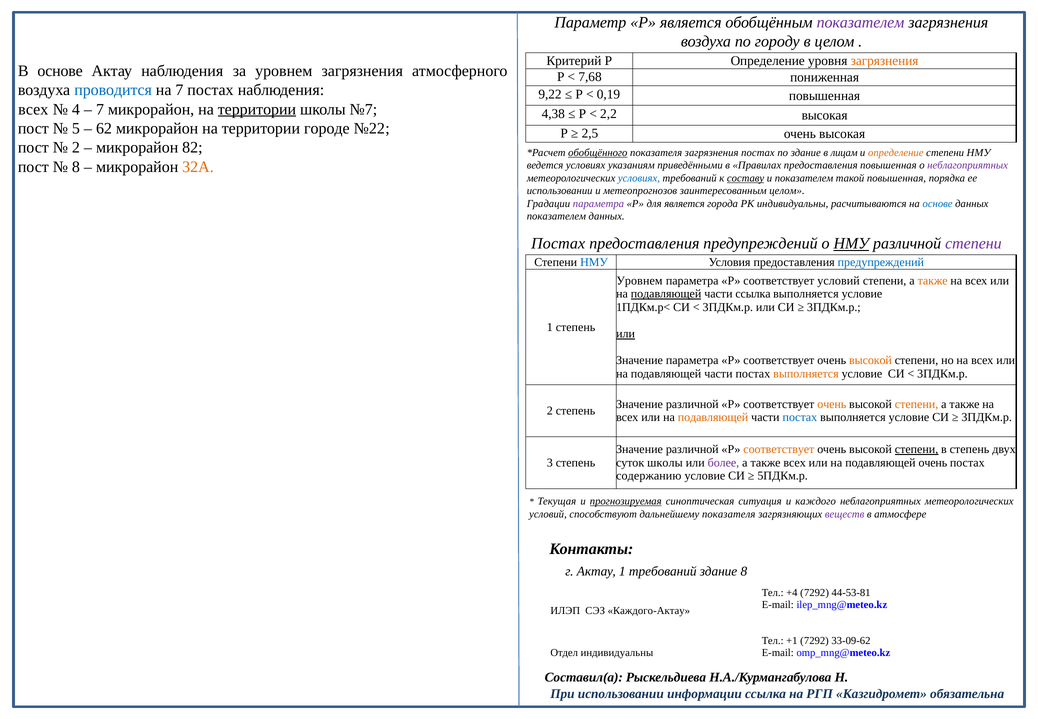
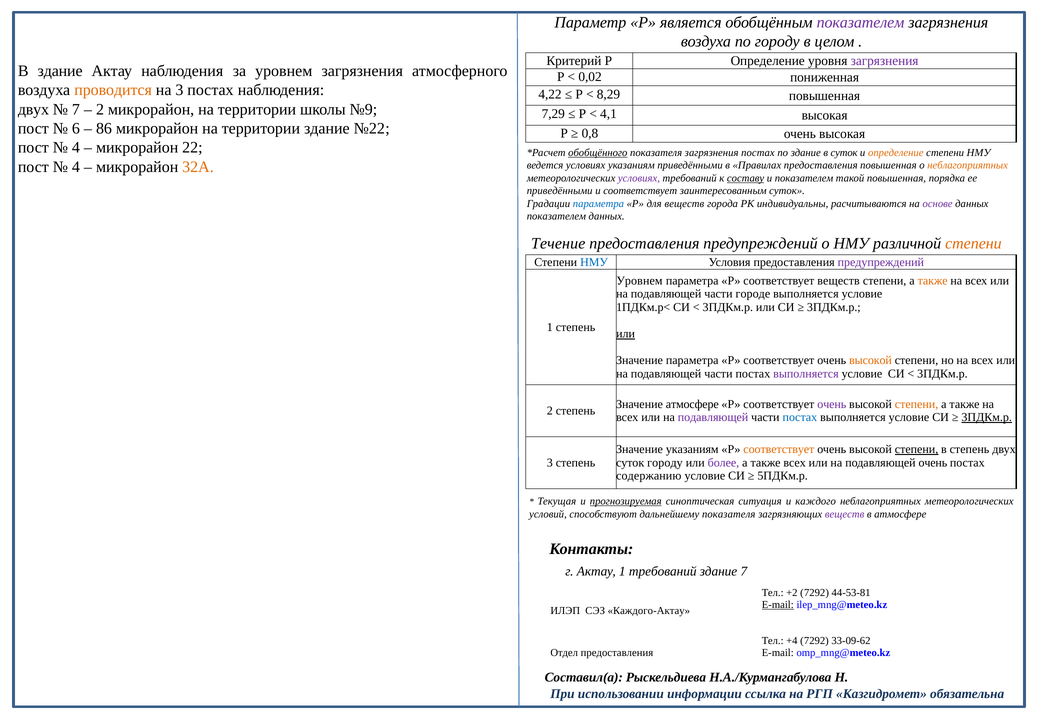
загрязнения colour: orange -> purple (885, 61)
В основе: основе -> здание (60, 71)
7,68: 7,68 -> 0,02 (590, 77)
проводится colour: blue -> orange (113, 90)
на 7: 7 -> 3 (179, 90)
9,22: 9,22 -> 4,22 (550, 94)
0,19: 0,19 -> 8,29 (608, 94)
всех: всех -> двух (33, 109)
4: 4 -> 7 (76, 109)
7: 7 -> 2 (100, 109)
территории underline: present -> none (257, 109)
№7: №7 -> №9 (363, 109)
4,38: 4,38 -> 7,29 (553, 114)
2,2: 2,2 -> 4,1 (608, 114)
5: 5 -> 6 (76, 128)
62: 62 -> 86 (104, 128)
территории городе: городе -> здание (327, 128)
2,5: 2,5 -> 0,8 (590, 133)
2: 2 -> 4 (76, 148)
82: 82 -> 22 (192, 148)
в лицам: лицам -> суток (844, 152)
8: 8 -> 4 (76, 167)
неблагоприятных colour: purple -> orange (968, 165)
условиях colour: blue -> purple (639, 178)
использовании: использовании -> приведёнными (560, 191)
и метеопрогнозов: метеопрогнозов -> соответствует (640, 191)
заинтересованным целом: целом -> суток (787, 191)
параметра colour: purple -> blue (598, 203)
для является: является -> веществ (684, 203)
основе colour: blue -> purple (938, 203)
Постах: Постах -> Течение (558, 244)
НМУ underline: present -> none (851, 244)
степени colour: purple -> orange (973, 244)
предупреждений colour: blue -> purple (881, 262)
соответствует условий: условий -> веществ (839, 280)
подавляющей underline: present -> none (666, 294)
части ссылка: ссылка -> городе (753, 294)
выполняется colour: orange -> purple (806, 373)
различной: различной -> атмосфере (692, 404)
очень colour: orange -> purple (832, 404)
подавляющей colour: orange -> purple (713, 417)
3ПДКм.р underline: none -> present (987, 417)
различной: различной -> указаниям (692, 449)
суток школы: школы -> городу (665, 462)
здание 8: 8 -> 7 (744, 571)
+4: +4 -> +2 (792, 593)
E-mail underline: none -> present (778, 604)
+1: +1 -> +4 (792, 640)
Отдел индивидуальны: индивидуальны -> предоставления (617, 652)
